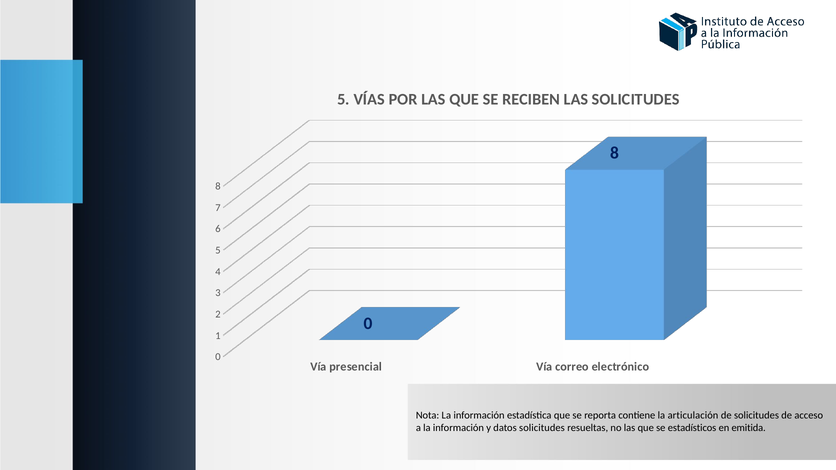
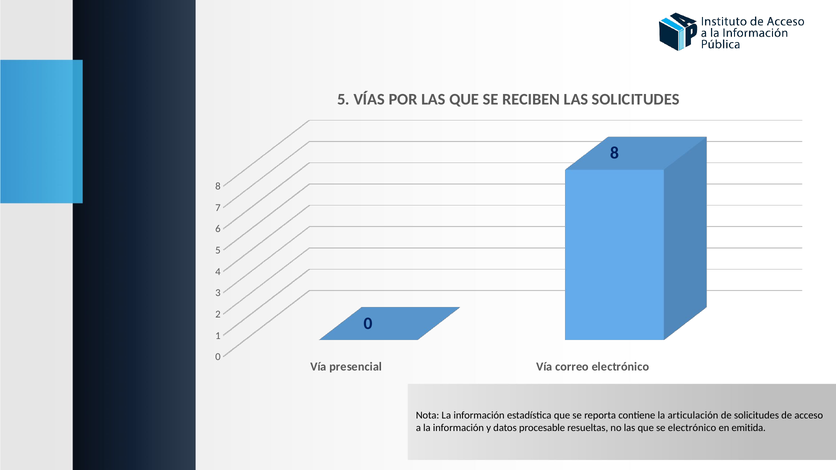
datos solicitudes: solicitudes -> procesable (542, 428)
se estadísticos: estadísticos -> electrónico (692, 428)
